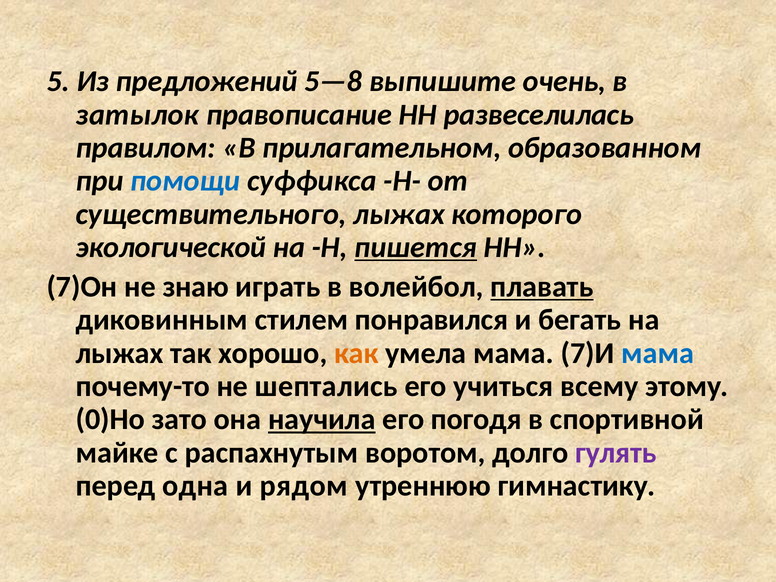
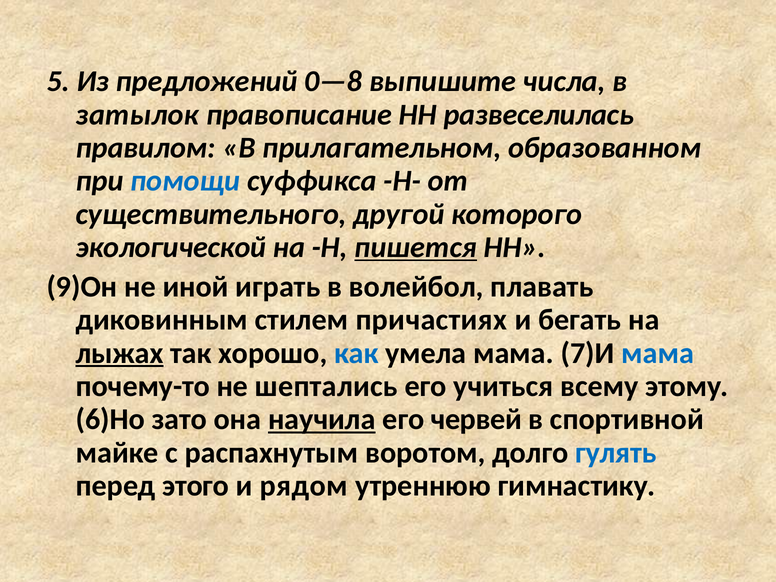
5—8: 5—8 -> 0—8 (333, 81)
очень: очень -> числа (564, 81)
существительного лыжах: лыжах -> другой (399, 214)
7)Он: 7)Он -> 9)Он (82, 287)
знаю: знаю -> иной (196, 287)
плавать underline: present -> none (542, 287)
понравился: понравился -> причастиях (431, 320)
лыжах underline: none -> present (120, 353)
как colour: orange -> blue (356, 353)
0)Но: 0)Но -> 6)Но (110, 419)
погодя: погодя -> червей (476, 419)
гулять colour: purple -> blue (616, 453)
одна: одна -> этого (196, 486)
